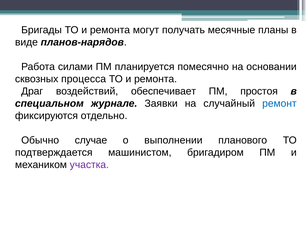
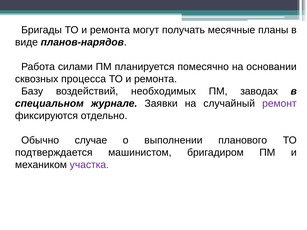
Драг: Драг -> Базу (32, 91)
обеспечивает: обеспечивает -> необходимых (163, 91)
простоя: простоя -> заводах (259, 91)
ремонт colour: blue -> purple (279, 104)
